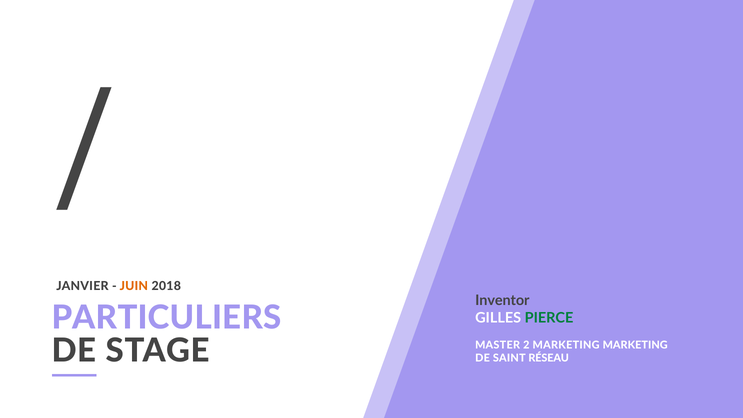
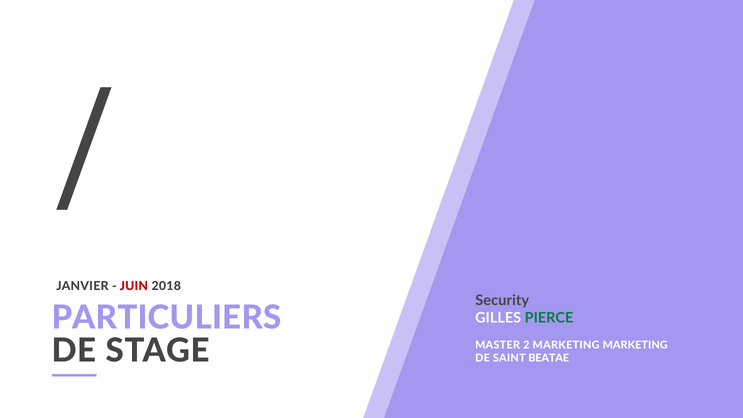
JUIN colour: orange -> red (134, 286)
Inventor: Inventor -> Security (502, 301)
RÉSEAU: RÉSEAU -> BEATAE (549, 358)
